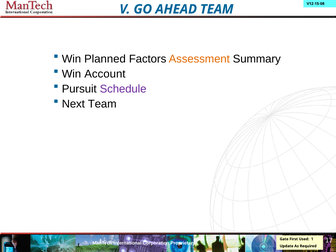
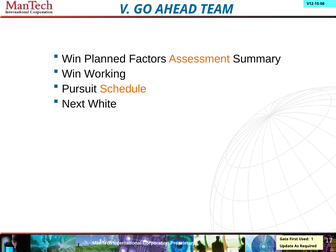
Account: Account -> Working (105, 74)
Schedule colour: purple -> orange (123, 89)
Next Team: Team -> White (102, 104)
